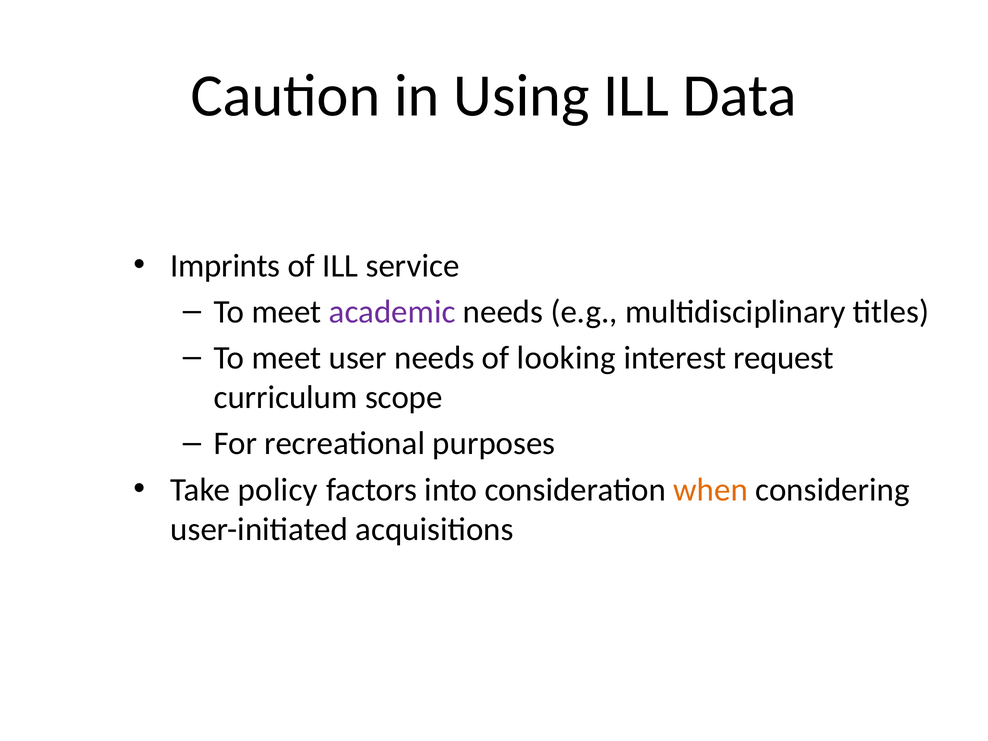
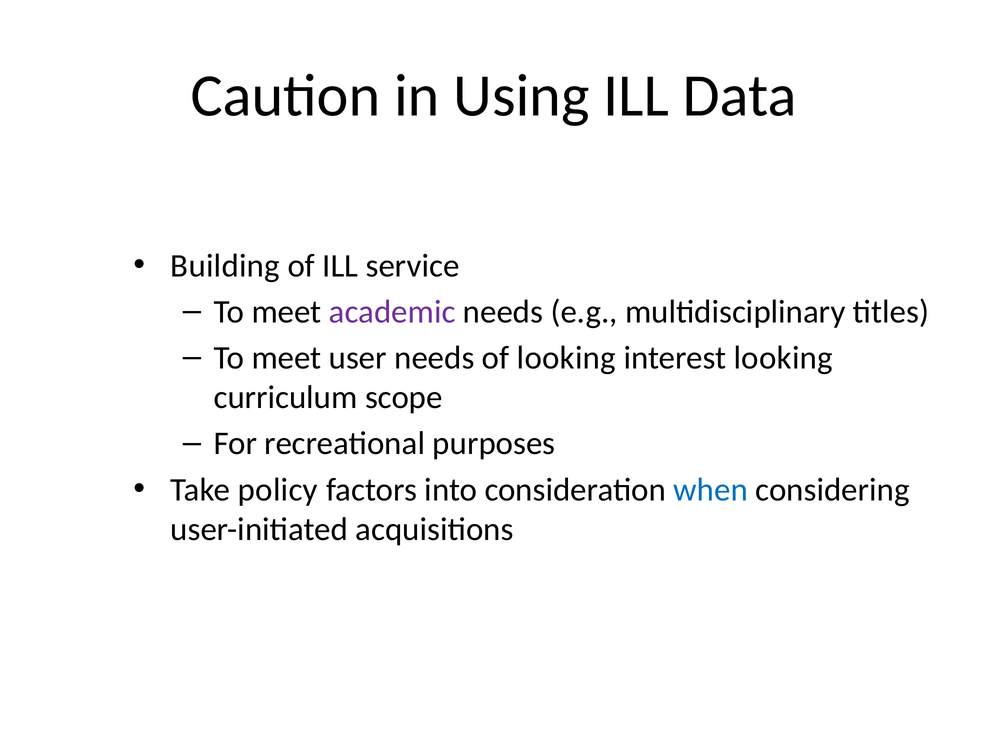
Imprints: Imprints -> Building (225, 266)
interest request: request -> looking (783, 358)
when colour: orange -> blue (711, 490)
